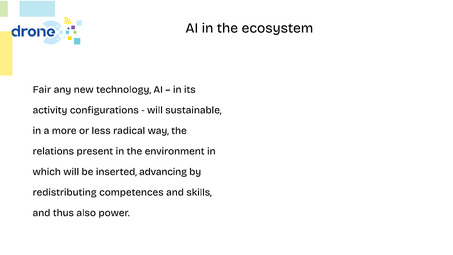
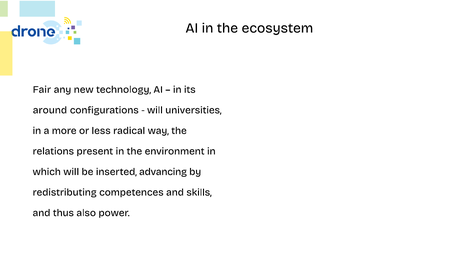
activity: activity -> around (50, 110)
sustainable: sustainable -> universities (193, 110)
